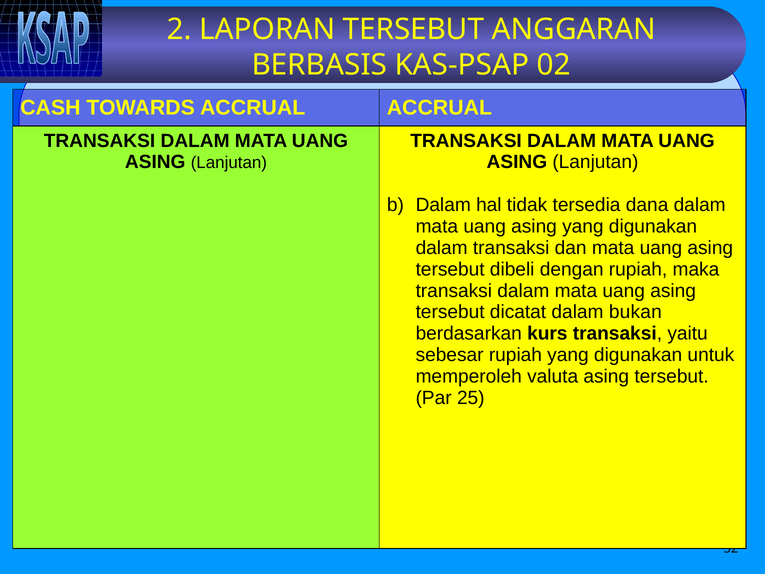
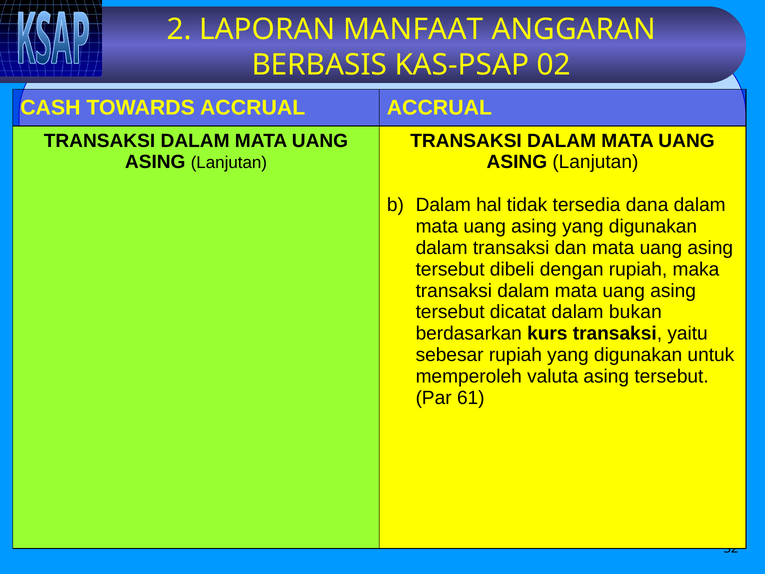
LAPORAN TERSEBUT: TERSEBUT -> MANFAAT (413, 29)
25: 25 -> 61 (471, 398)
